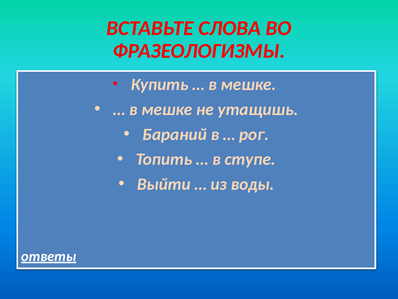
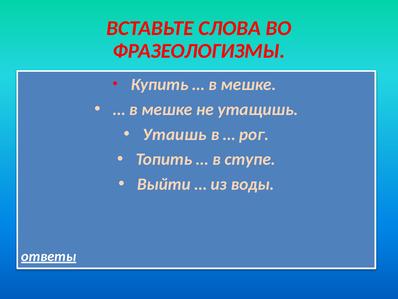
Бараний: Бараний -> Утаишь (175, 134)
